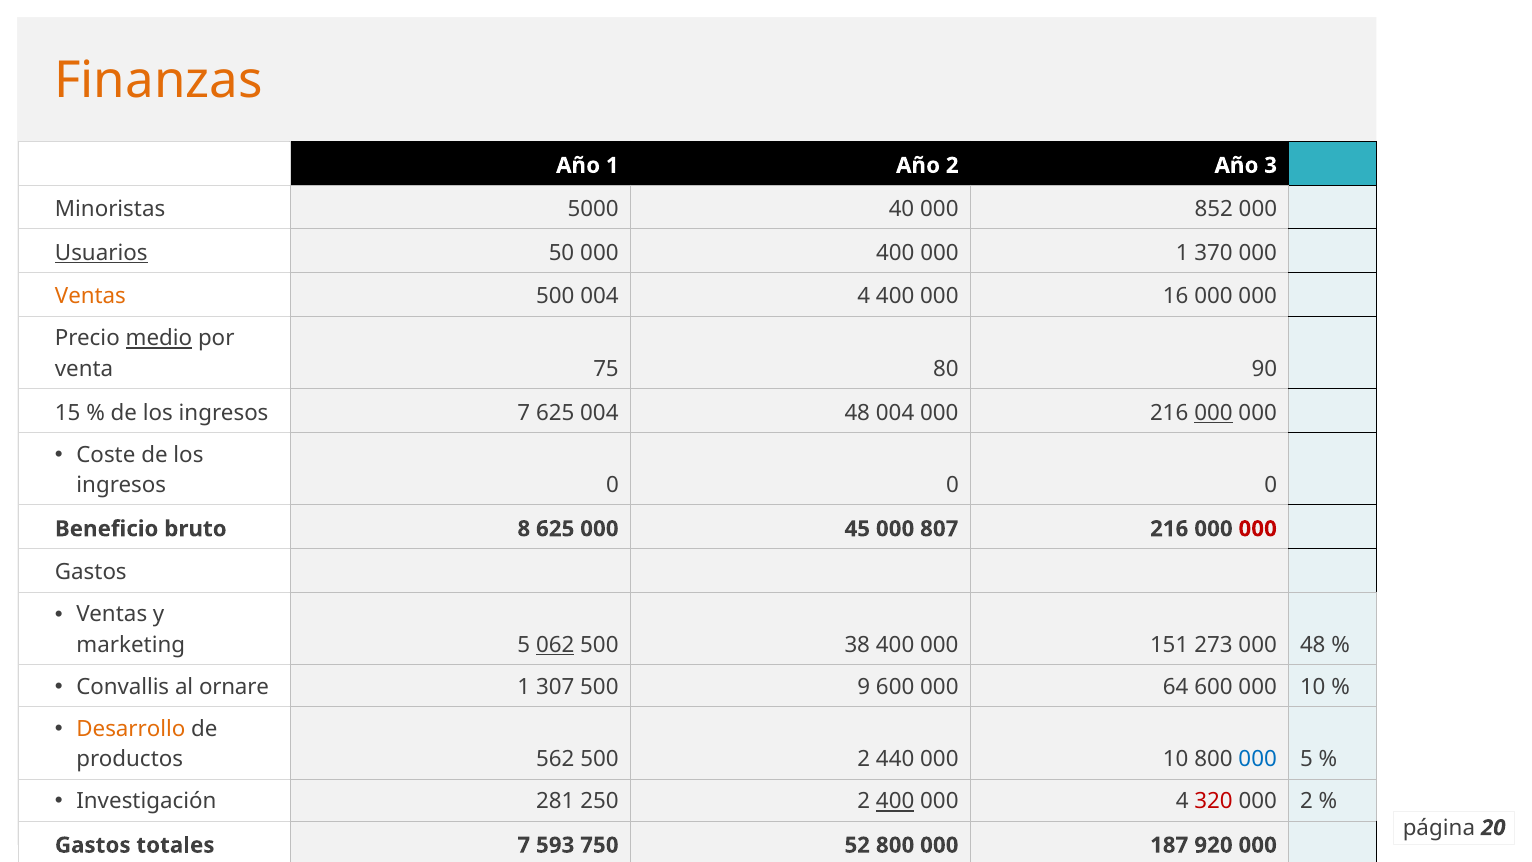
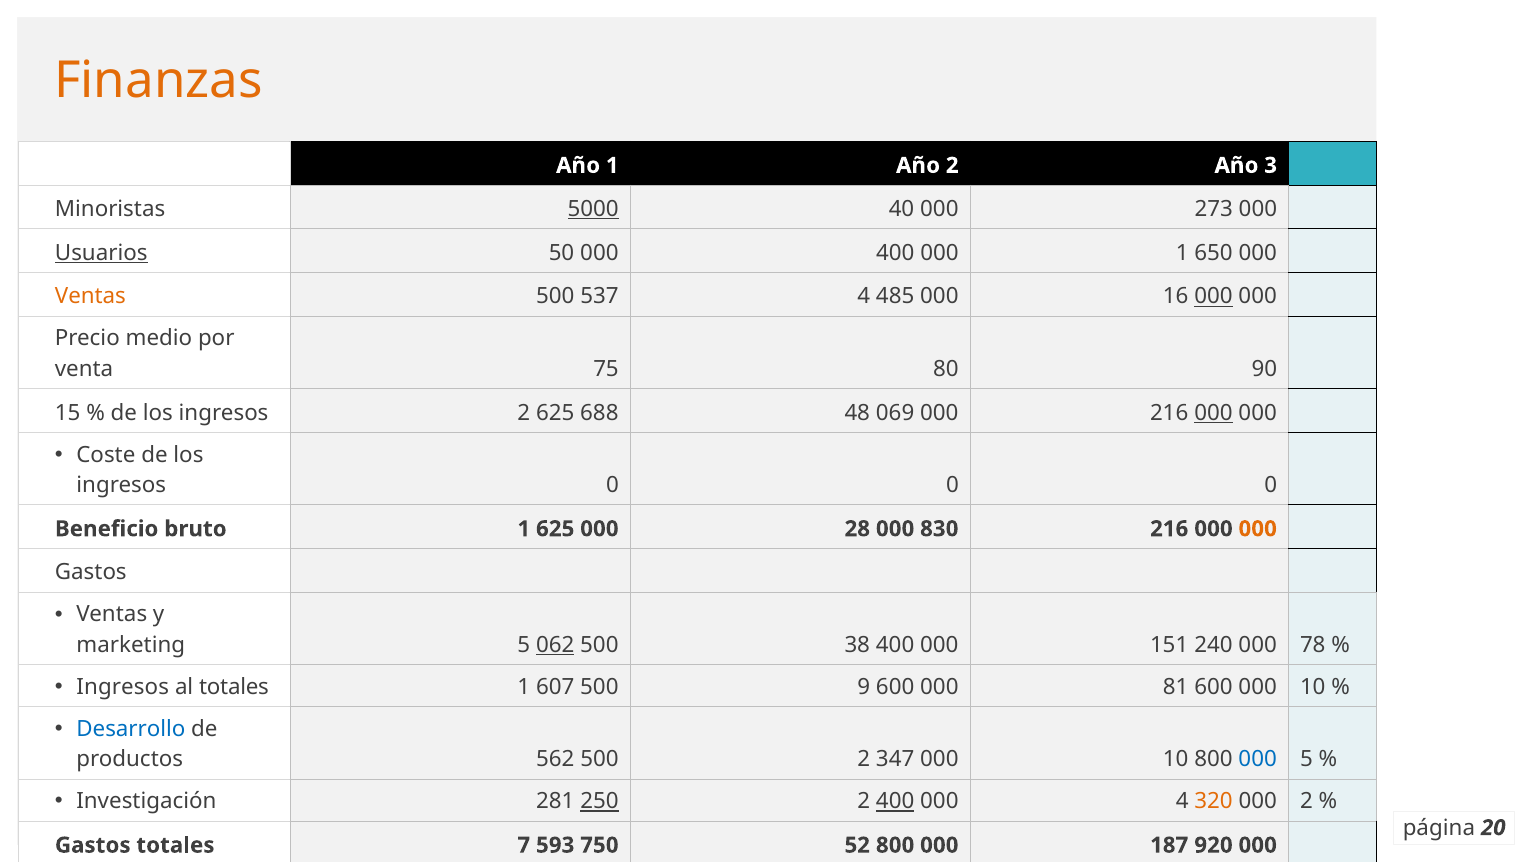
5000 underline: none -> present (593, 209)
852: 852 -> 273 (1214, 209)
370: 370 -> 650 (1214, 253)
500 004: 004 -> 537 (600, 296)
4 400: 400 -> 485 (895, 296)
000 underline: none -> present (1214, 296)
medio underline: present -> none (159, 338)
ingresos 7: 7 -> 2 (524, 413)
625 004: 004 -> 688 (599, 413)
48 004: 004 -> 069 (895, 413)
bruto 8: 8 -> 1 (524, 529)
625 000 45: 45 -> 28 (857, 529)
807: 807 -> 830 (939, 529)
000 colour: red -> orange (1258, 529)
273: 273 -> 240 (1213, 645)
000 48: 48 -> 78 (1313, 645)
Convallis: Convallis -> Ingresos (123, 687)
al ornare: ornare -> totales (234, 687)
307: 307 -> 607 (555, 687)
64: 64 -> 81 (1176, 687)
Desarrollo colour: orange -> blue (131, 729)
440: 440 -> 347 (895, 759)
250 underline: none -> present (600, 801)
320 colour: red -> orange (1214, 801)
